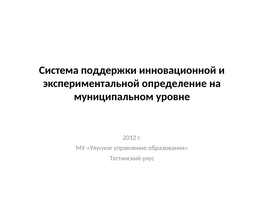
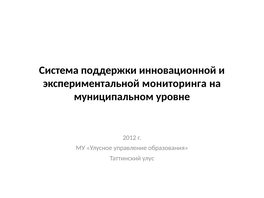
определение: определение -> мониторинга (174, 83)
